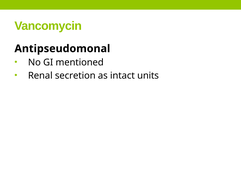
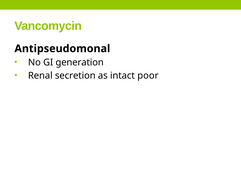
mentioned: mentioned -> generation (80, 62)
units: units -> poor (148, 75)
